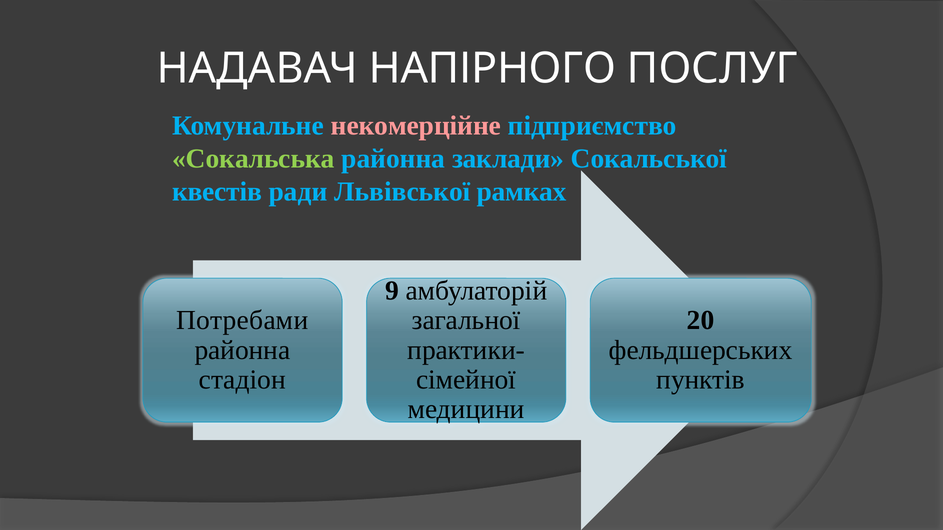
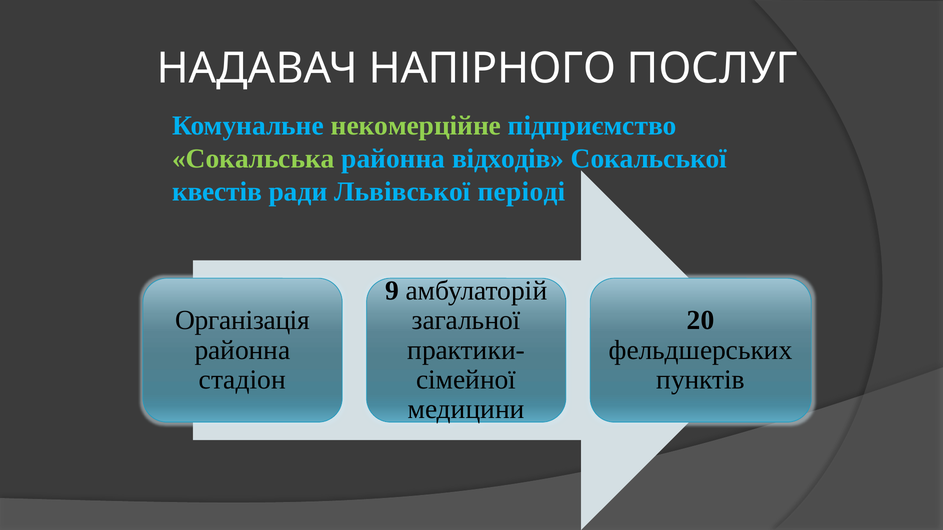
некомерційне colour: pink -> light green (416, 126)
заклади: заклади -> відходів (508, 159)
рамках: рамках -> періоді (522, 192)
Потребами: Потребами -> Організація (243, 321)
